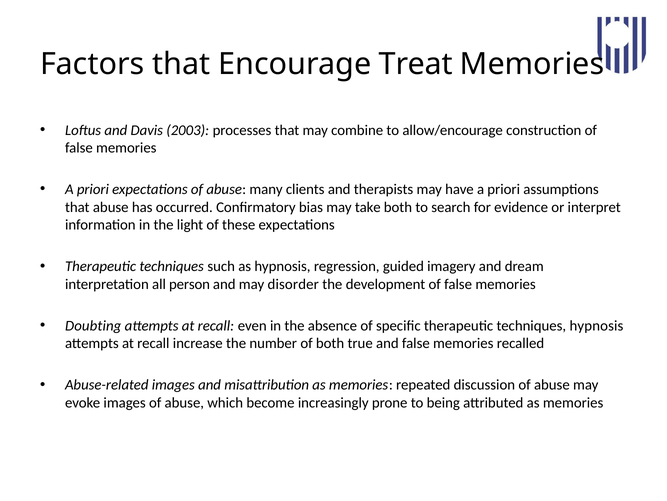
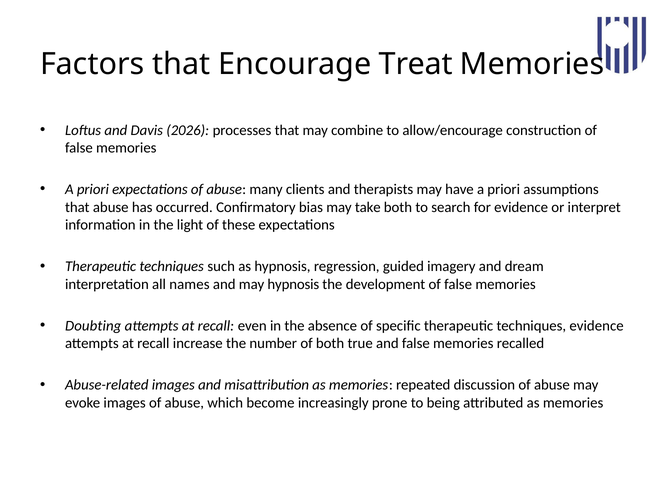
2003: 2003 -> 2026 (188, 130)
person: person -> names (189, 284)
may disorder: disorder -> hypnosis (293, 284)
techniques hypnosis: hypnosis -> evidence (597, 325)
